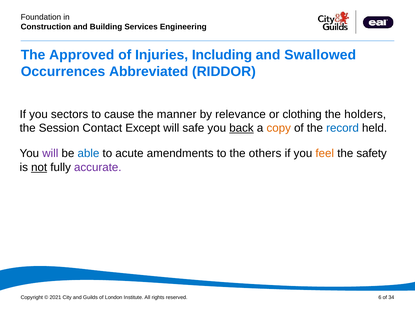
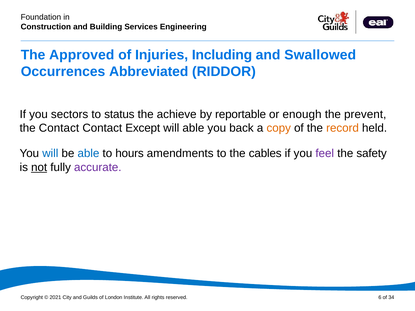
cause: cause -> status (119, 114)
manner: manner -> achieve (177, 114)
relevance: relevance -> reportable (241, 114)
clothing: clothing -> enough (302, 114)
holders: holders -> prevent (365, 114)
the Session: Session -> Contact (59, 128)
will safe: safe -> able (193, 128)
back underline: present -> none (241, 128)
record colour: blue -> orange (343, 128)
will colour: purple -> blue (50, 154)
acute: acute -> hours (130, 154)
others: others -> cables (265, 154)
feel colour: orange -> purple (325, 154)
